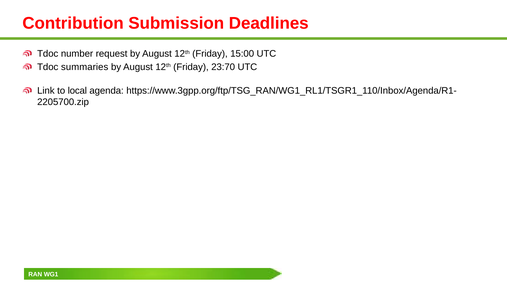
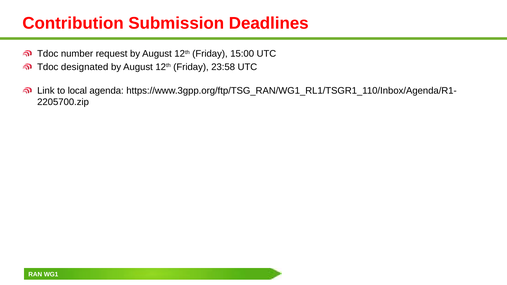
summaries: summaries -> designated (85, 67)
23:70: 23:70 -> 23:58 (223, 67)
